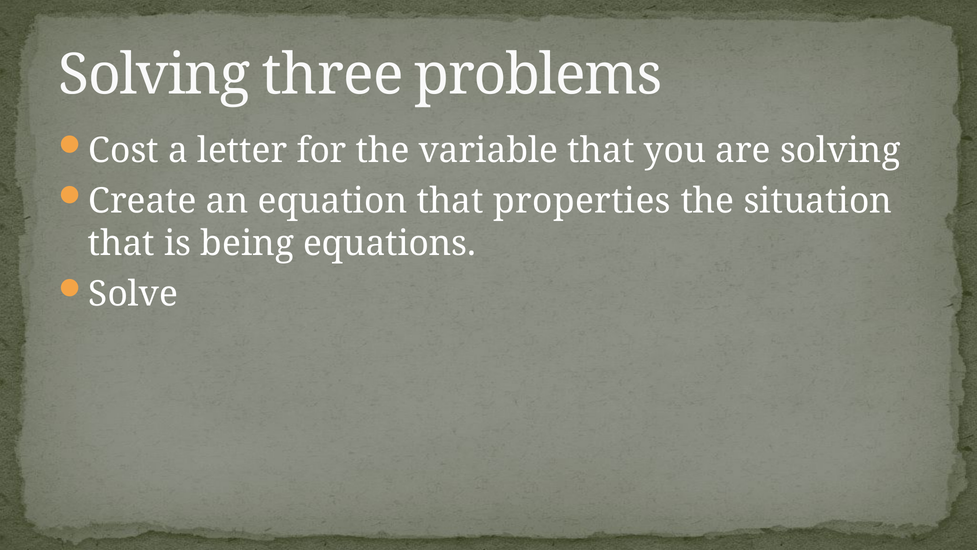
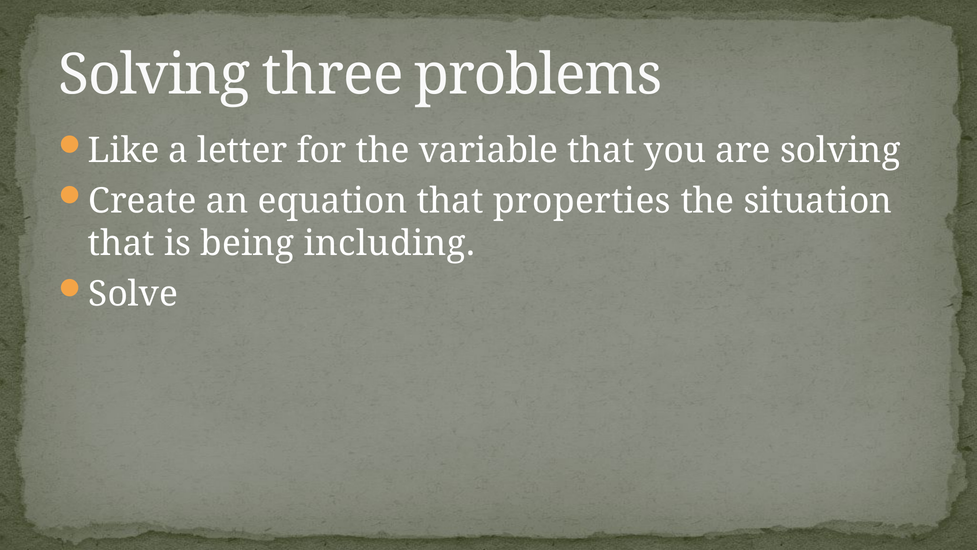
Cost: Cost -> Like (124, 151)
equations: equations -> including (389, 243)
